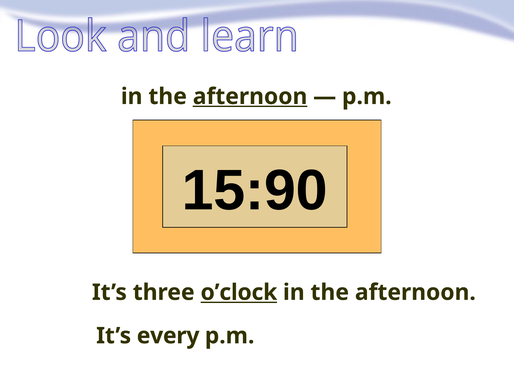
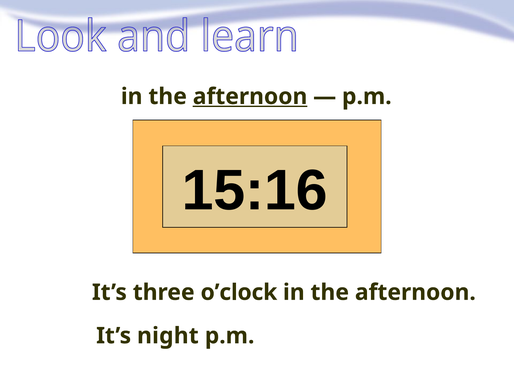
15:90: 15:90 -> 15:16 (255, 190)
o’clock underline: present -> none (239, 292)
every: every -> night (168, 335)
